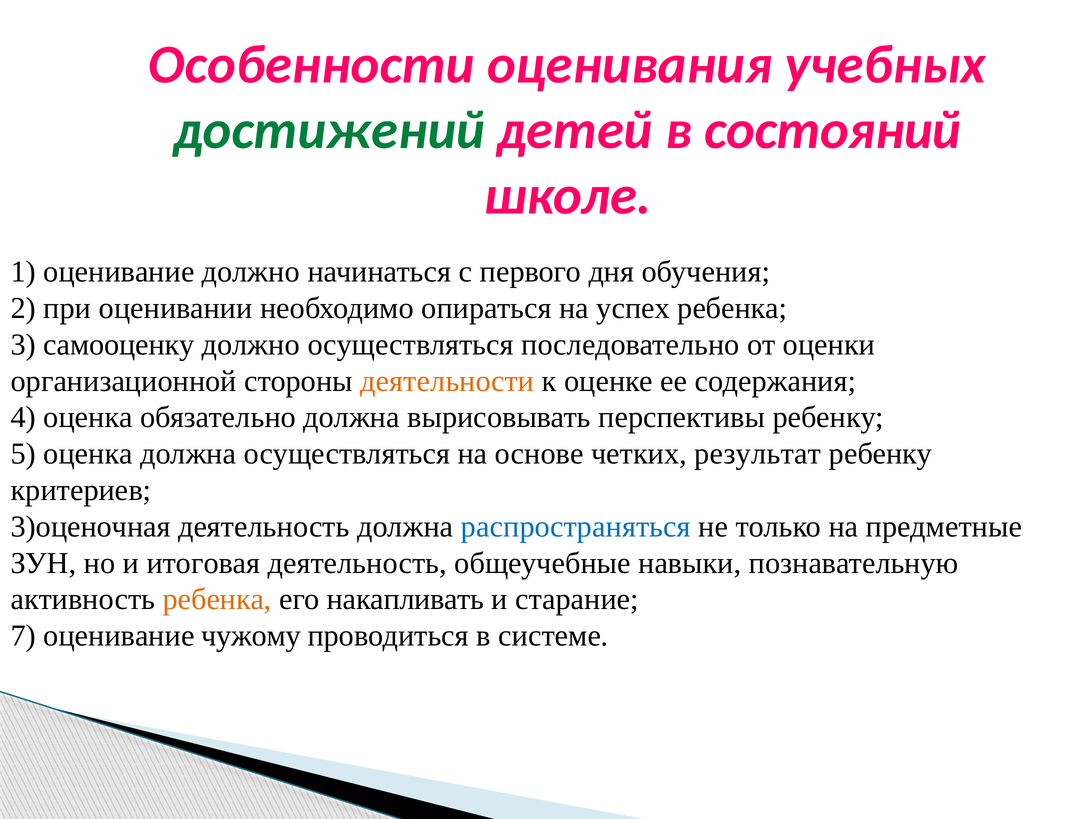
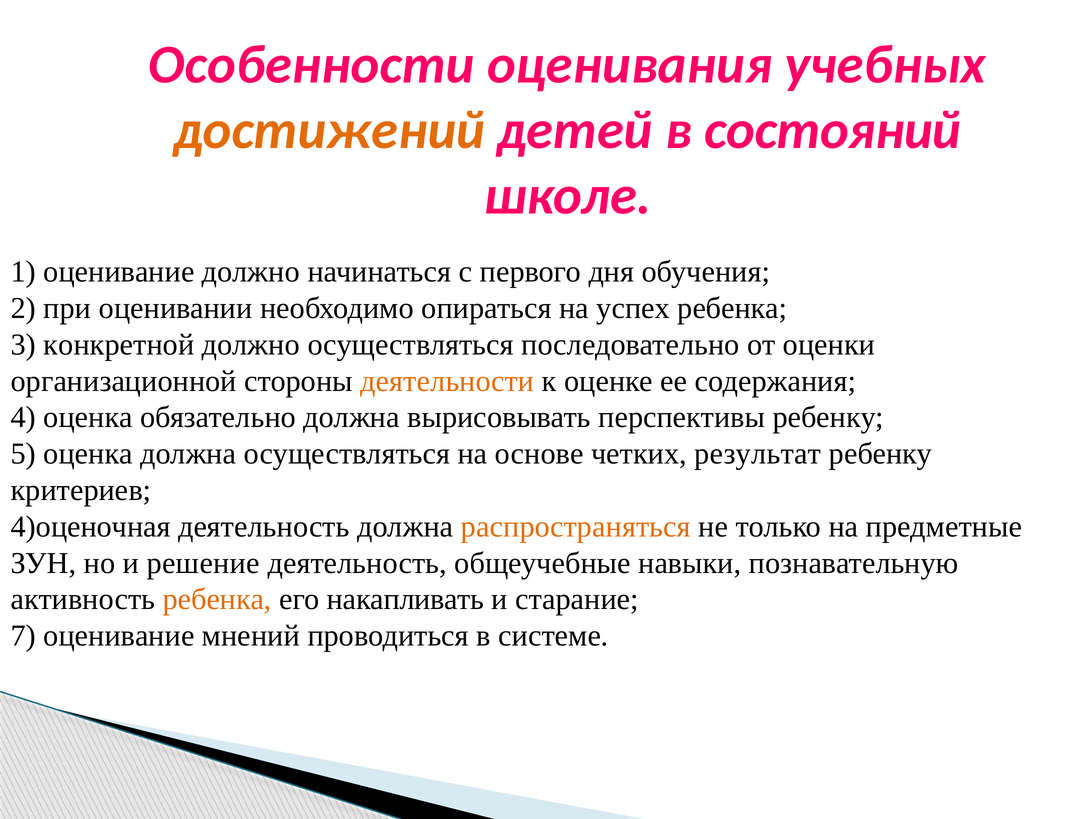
достижений colour: green -> orange (329, 130)
самооценку: самооценку -> конкретной (119, 345)
3)оценочная: 3)оценочная -> 4)оценочная (91, 527)
распространяться colour: blue -> orange (576, 527)
итоговая: итоговая -> решение (203, 563)
чужому: чужому -> мнений (251, 636)
